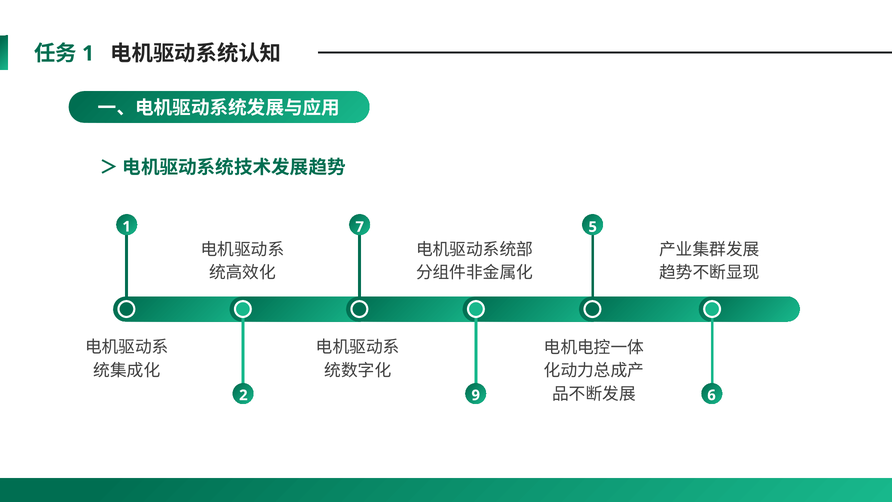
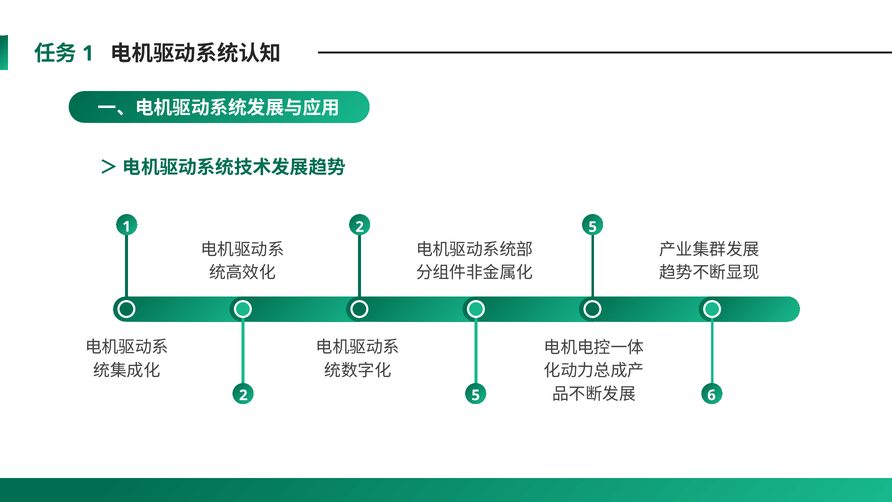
1 7: 7 -> 2 (360, 227)
9: 9 -> 5 (476, 395)
